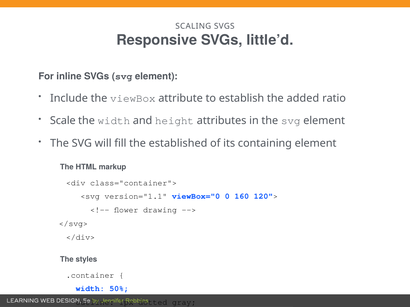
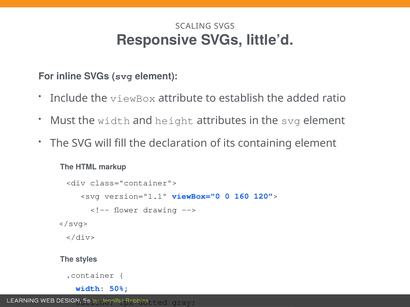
Scale: Scale -> Must (63, 121)
established: established -> declaration (178, 144)
